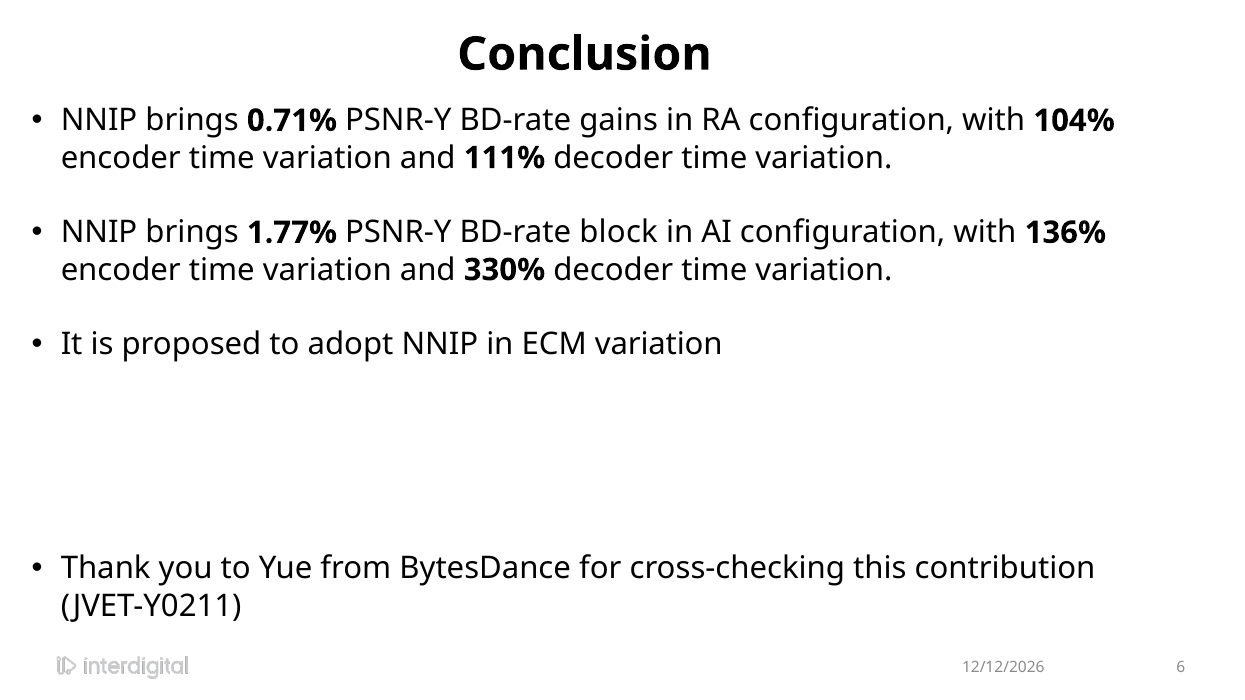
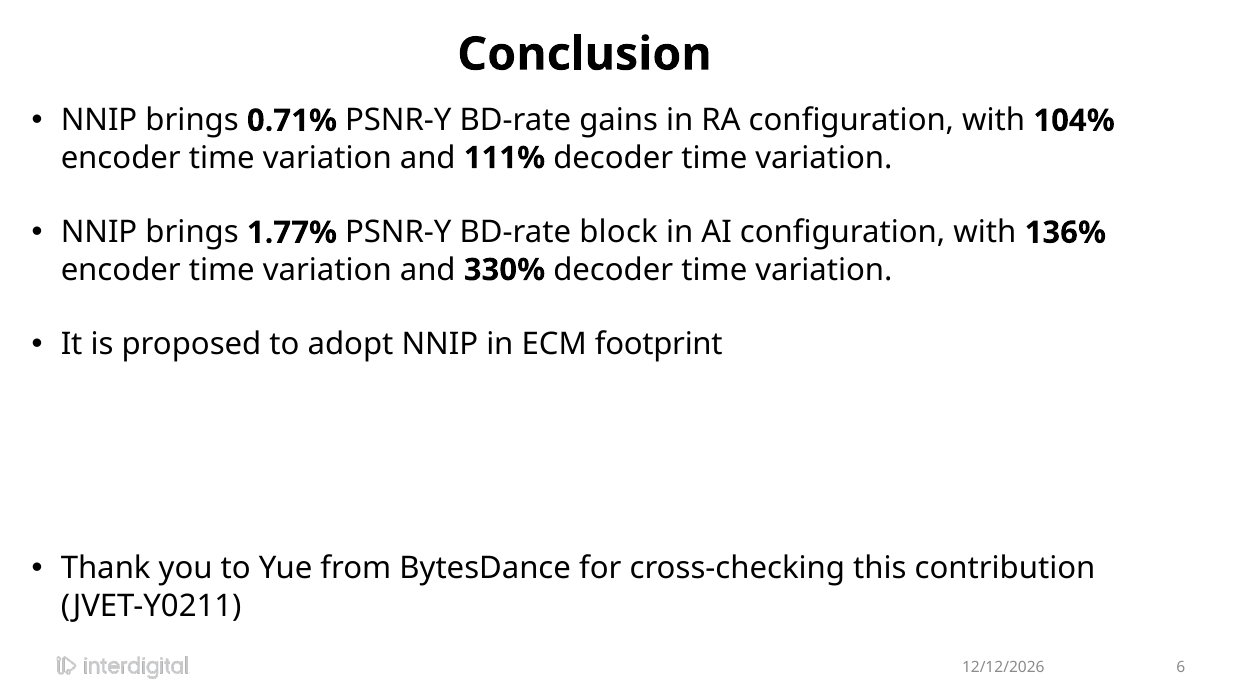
ECM variation: variation -> footprint (659, 345)
